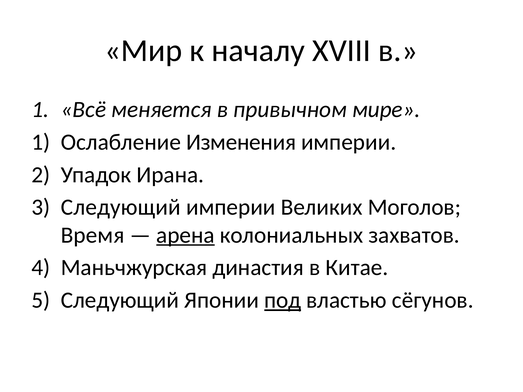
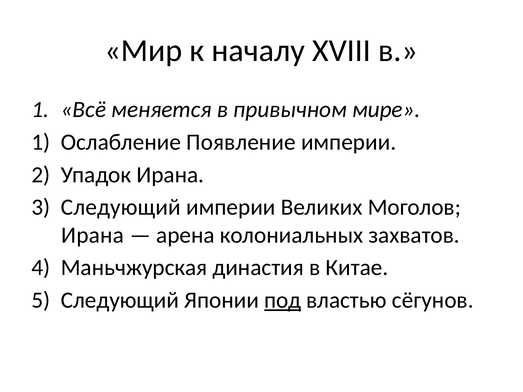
Изменения: Изменения -> Появление (241, 142)
Время: Время -> Ирана (93, 235)
арена underline: present -> none (185, 235)
